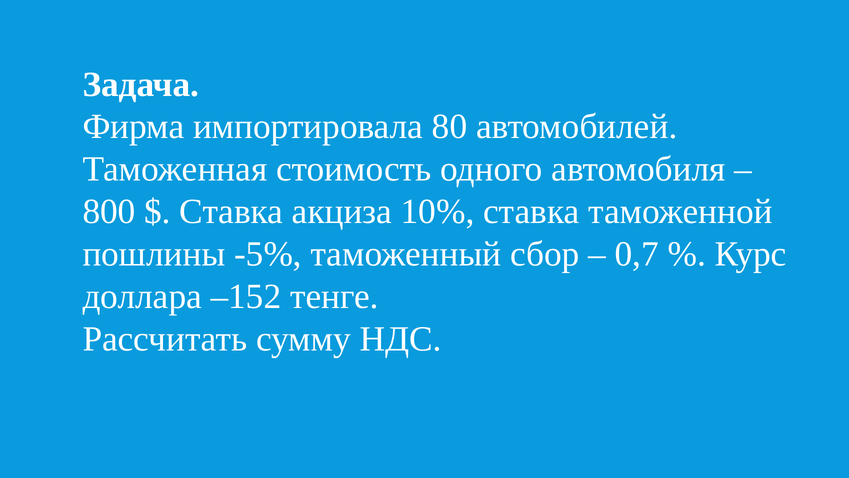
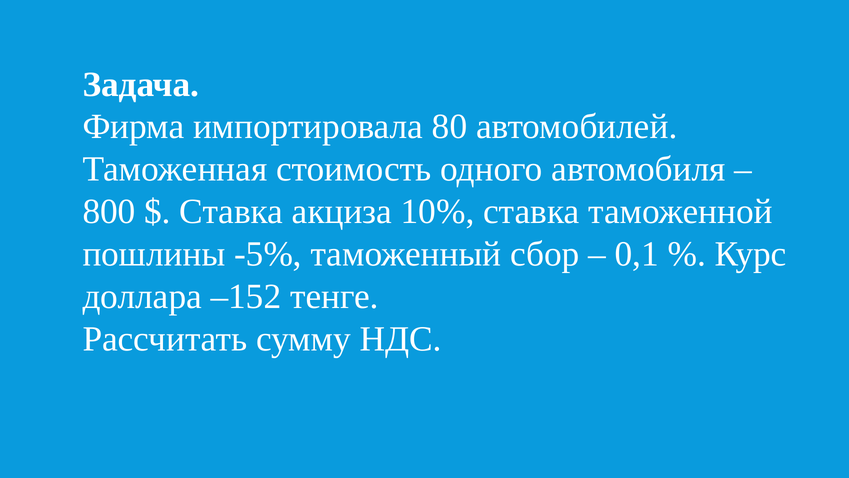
0,7: 0,7 -> 0,1 (637, 254)
